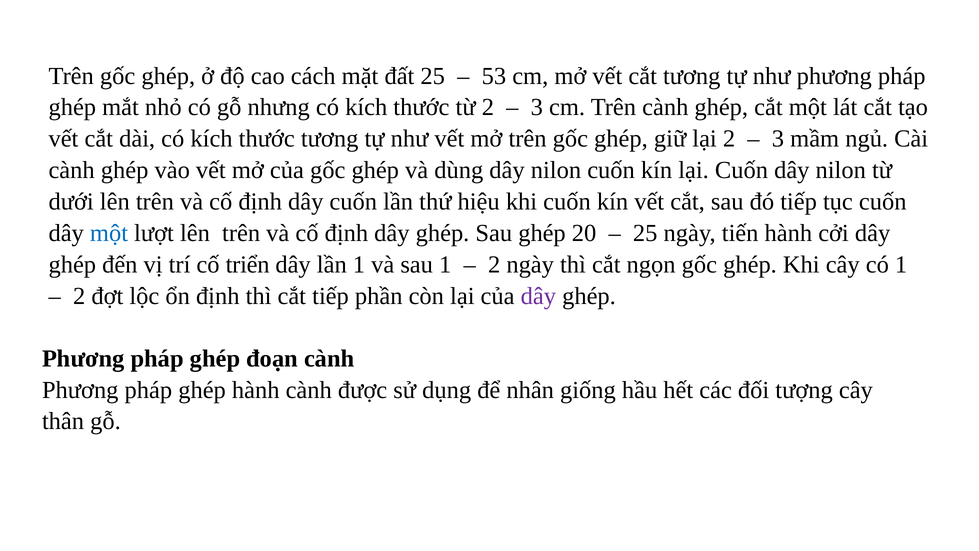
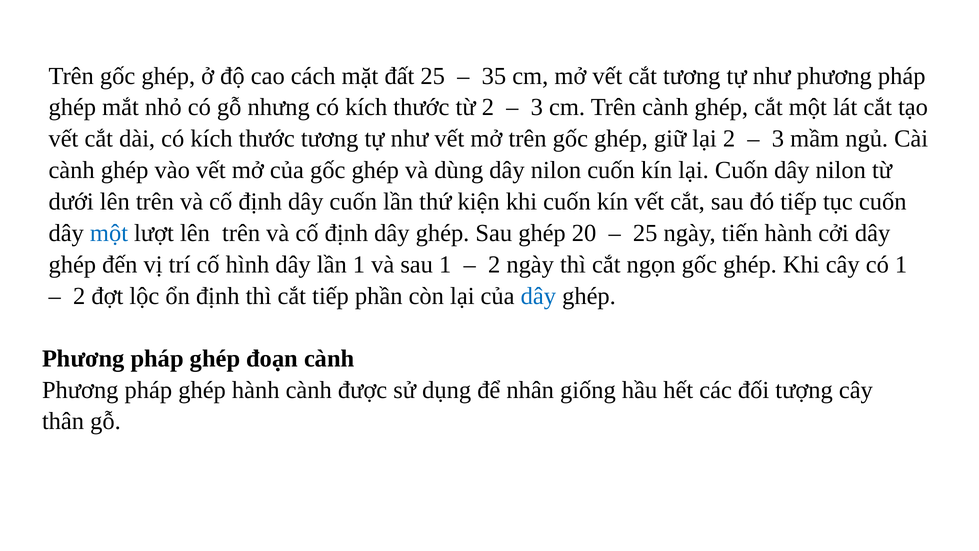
53: 53 -> 35 (494, 76)
hiệu: hiệu -> kiện (479, 202)
triển: triển -> hình (247, 264)
dây colour: purple -> blue (538, 296)
